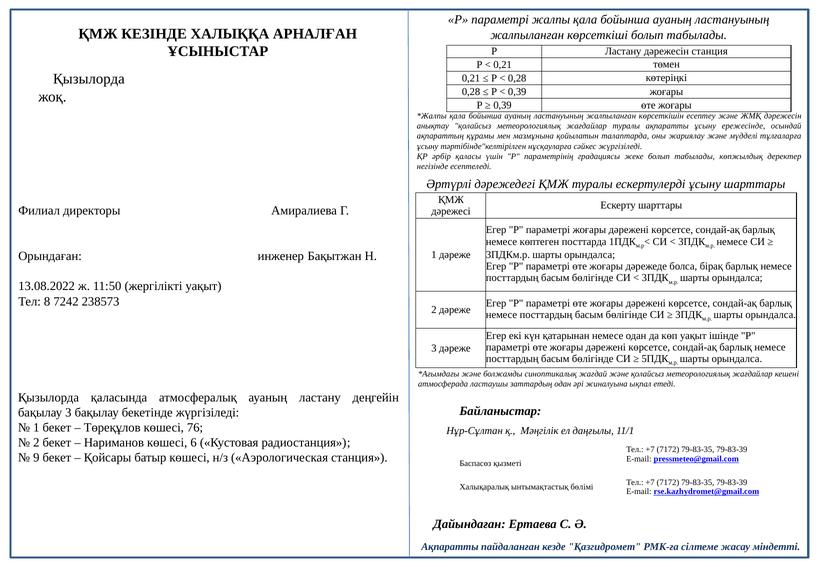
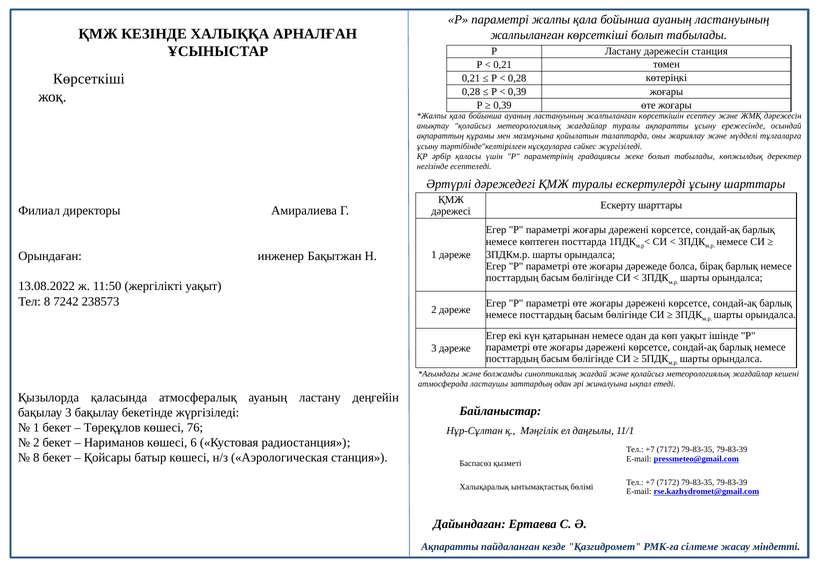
Қызылорда: Қызылорда -> Көрсеткіші (89, 79)
9: 9 -> 8 (36, 458)
